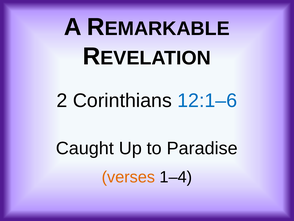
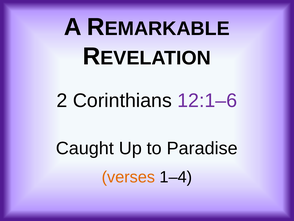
12:1–6 colour: blue -> purple (207, 100)
